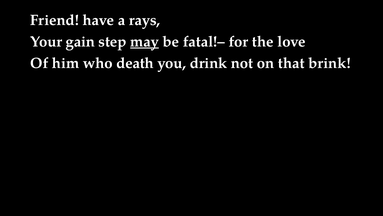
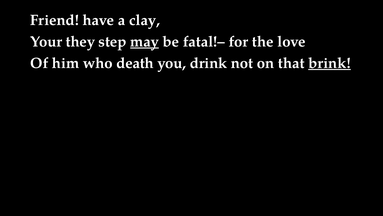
rays: rays -> clay (144, 20)
gain: gain -> they (80, 41)
brink underline: none -> present (329, 63)
